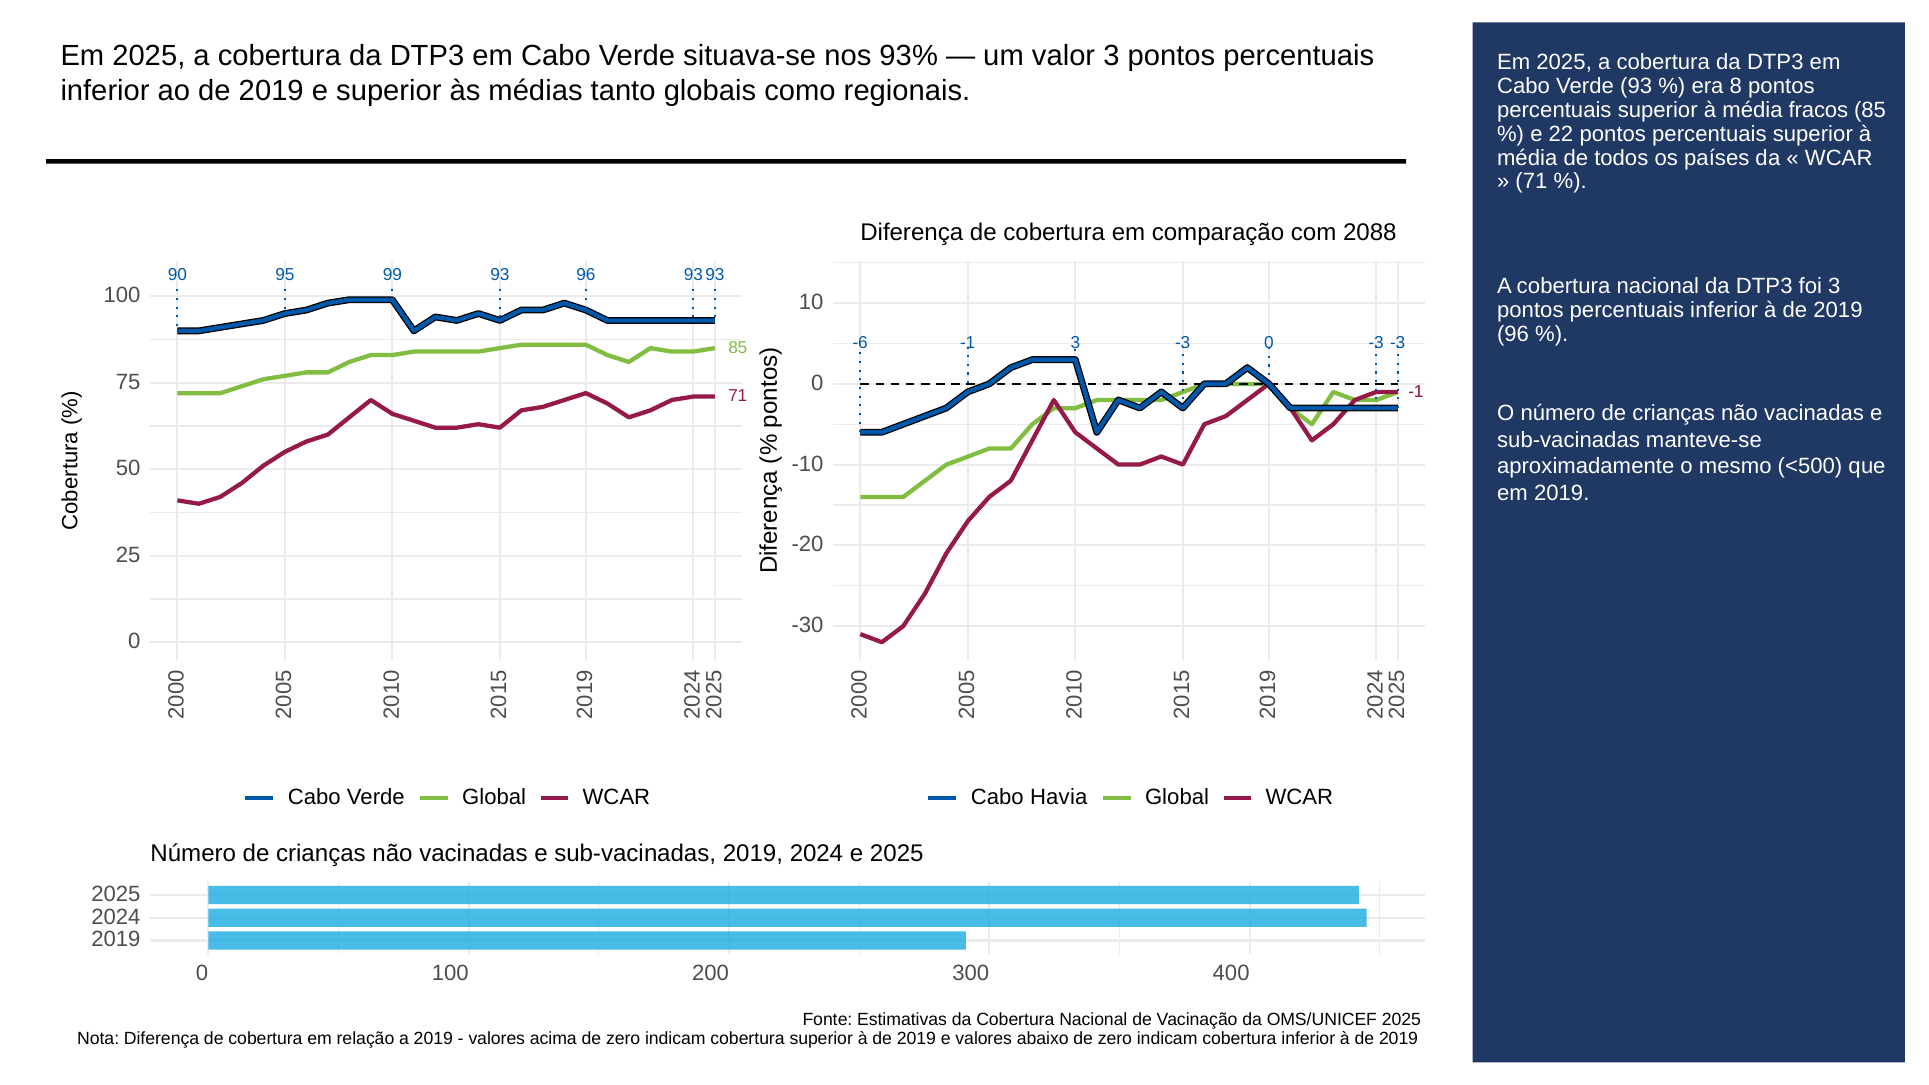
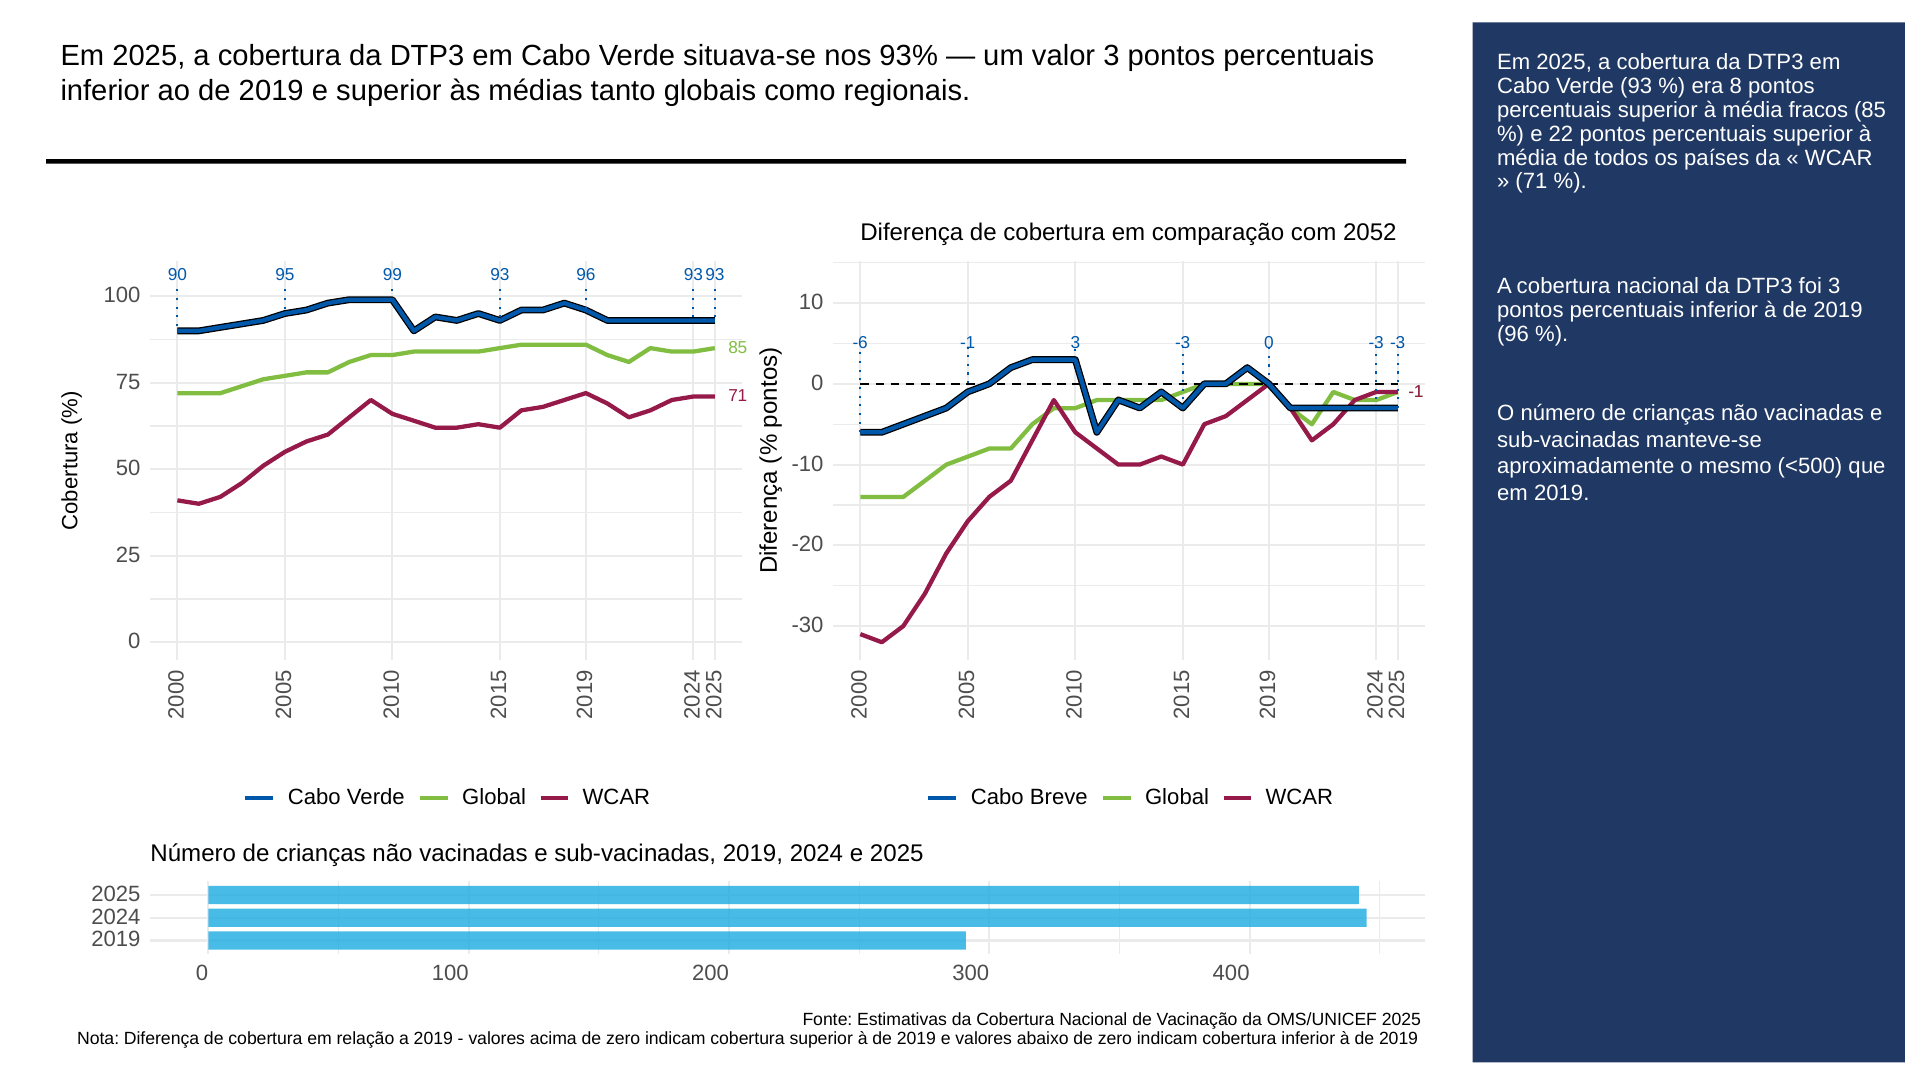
2088: 2088 -> 2052 (1370, 233)
Havia: Havia -> Breve (1059, 797)
